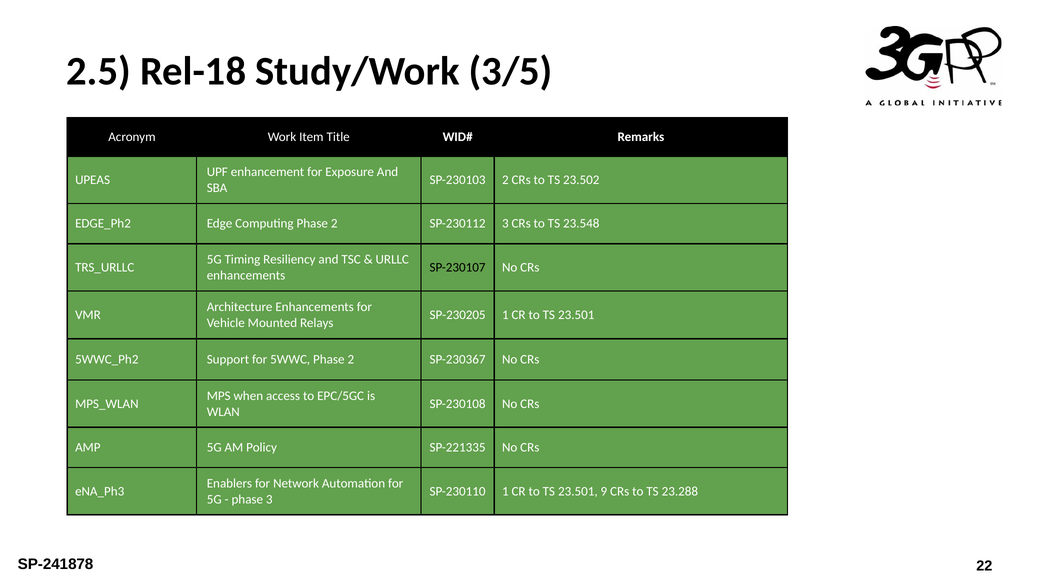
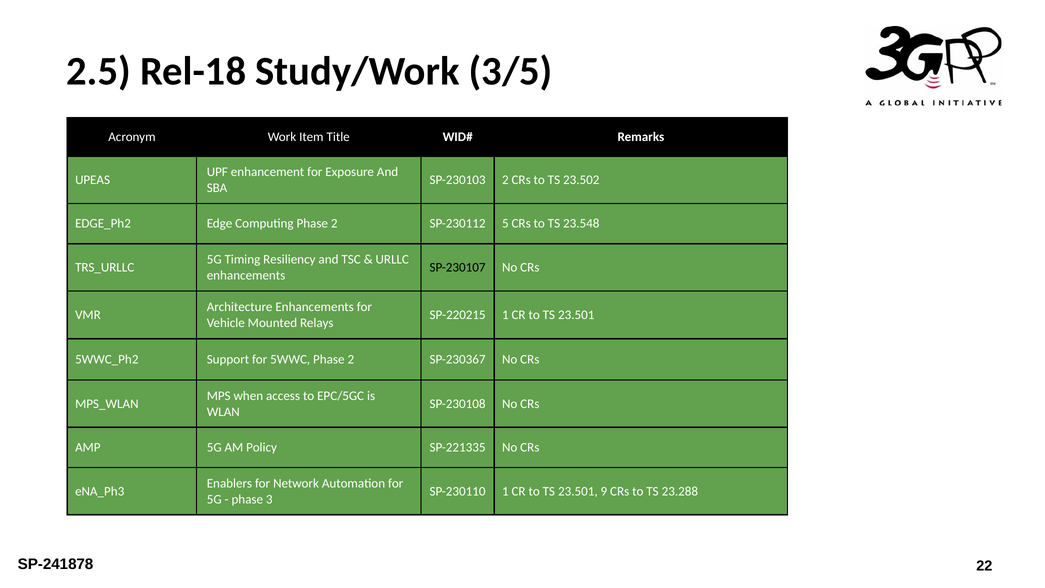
SP-230112 3: 3 -> 5 (505, 224)
SP-230205: SP-230205 -> SP-220215 (458, 315)
